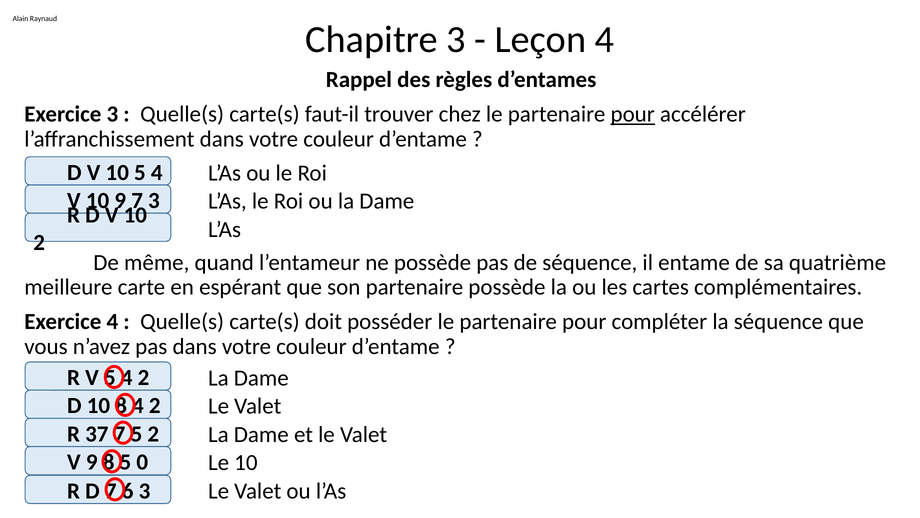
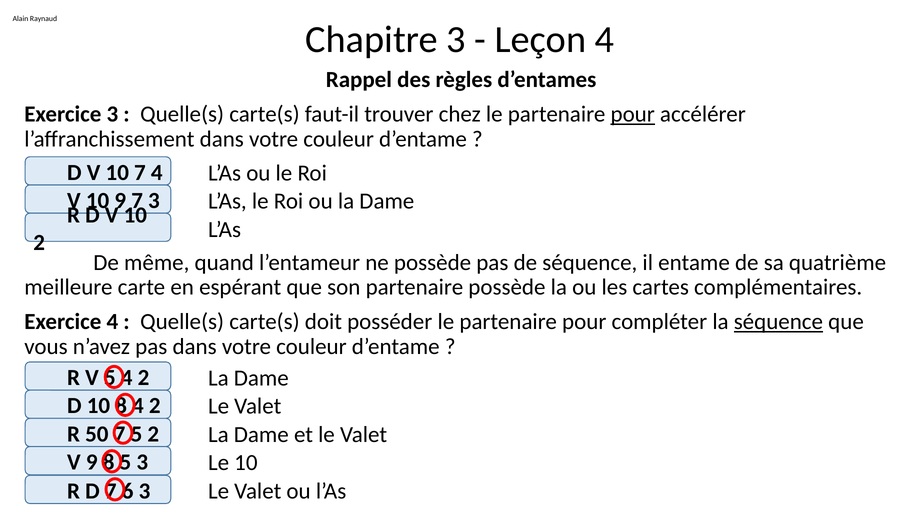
10 5: 5 -> 7 (140, 172)
séquence underline: none -> present (778, 321)
37: 37 -> 50 (97, 434)
0: 0 -> 3 (142, 462)
